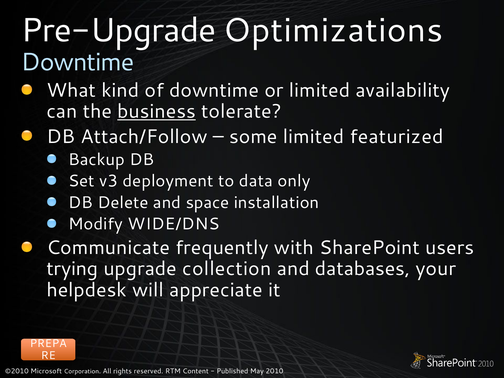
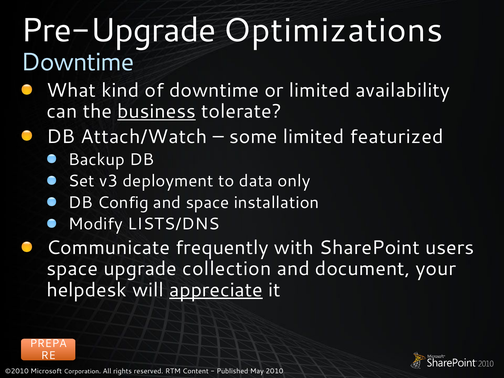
Attach/Follow: Attach/Follow -> Attach/Watch (144, 137)
Delete: Delete -> Config (123, 203)
WIDE/DNS: WIDE/DNS -> LISTS/DNS (174, 224)
trying: trying -> space (72, 269)
databases: databases -> document (363, 269)
appreciate underline: none -> present (216, 290)
